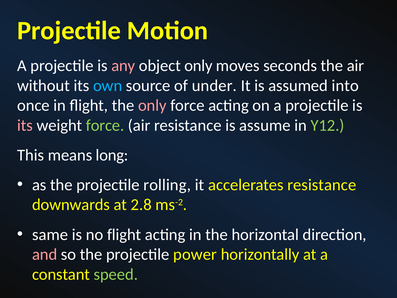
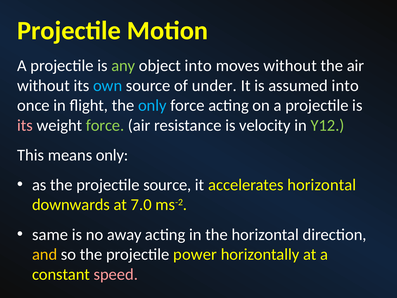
any colour: pink -> light green (123, 66)
object only: only -> into (198, 66)
moves seconds: seconds -> without (290, 66)
only colour: pink -> light blue (152, 105)
assume: assume -> velocity (265, 125)
means long: long -> only (112, 155)
projectile rolling: rolling -> source (167, 185)
accelerates resistance: resistance -> horizontal (322, 185)
2.8: 2.8 -> 7.0 (141, 205)
no flight: flight -> away (124, 234)
and colour: pink -> yellow (45, 254)
speed colour: light green -> pink (116, 274)
